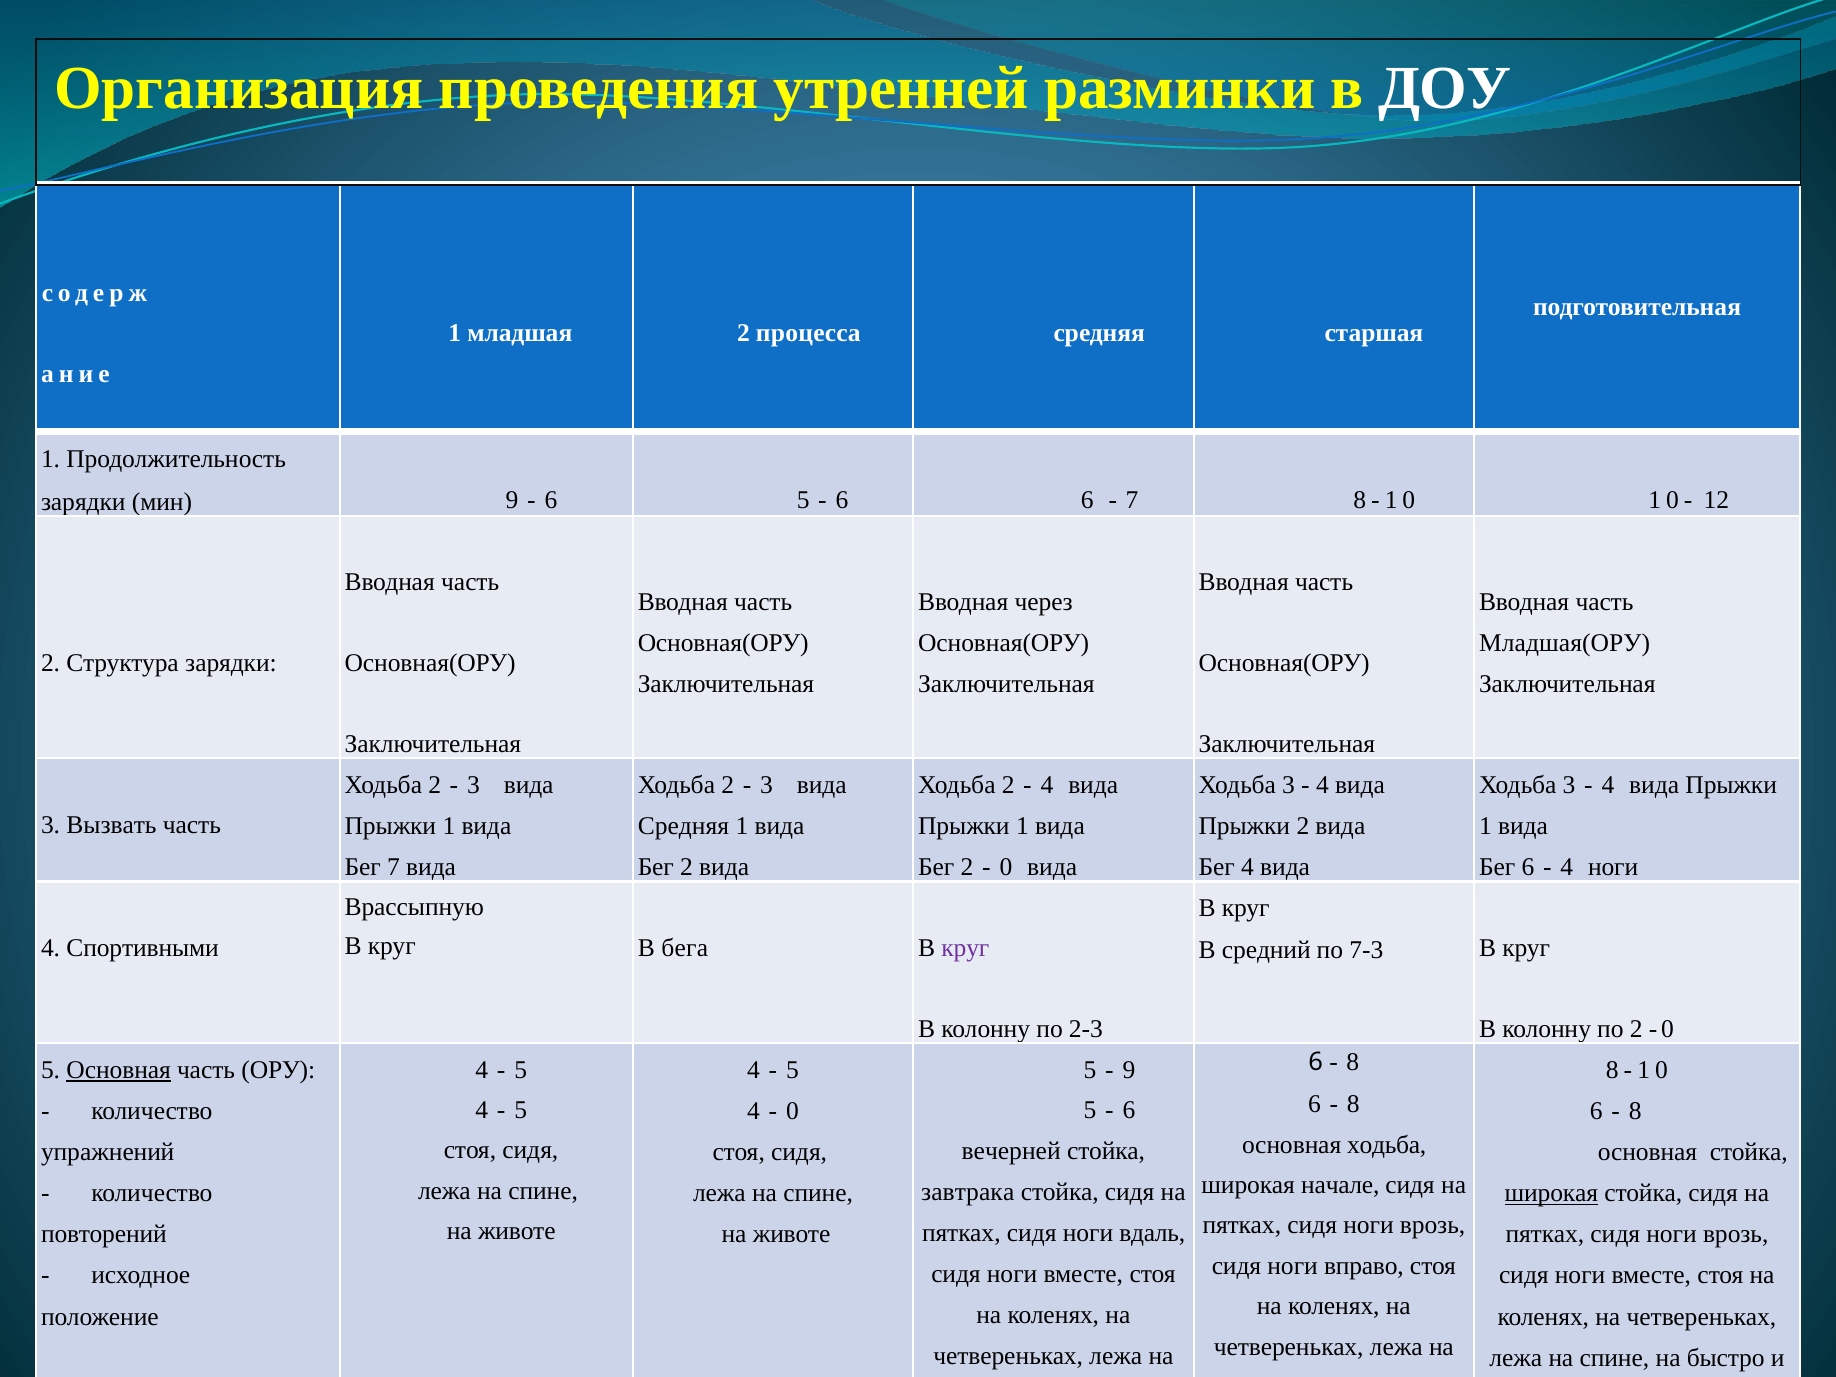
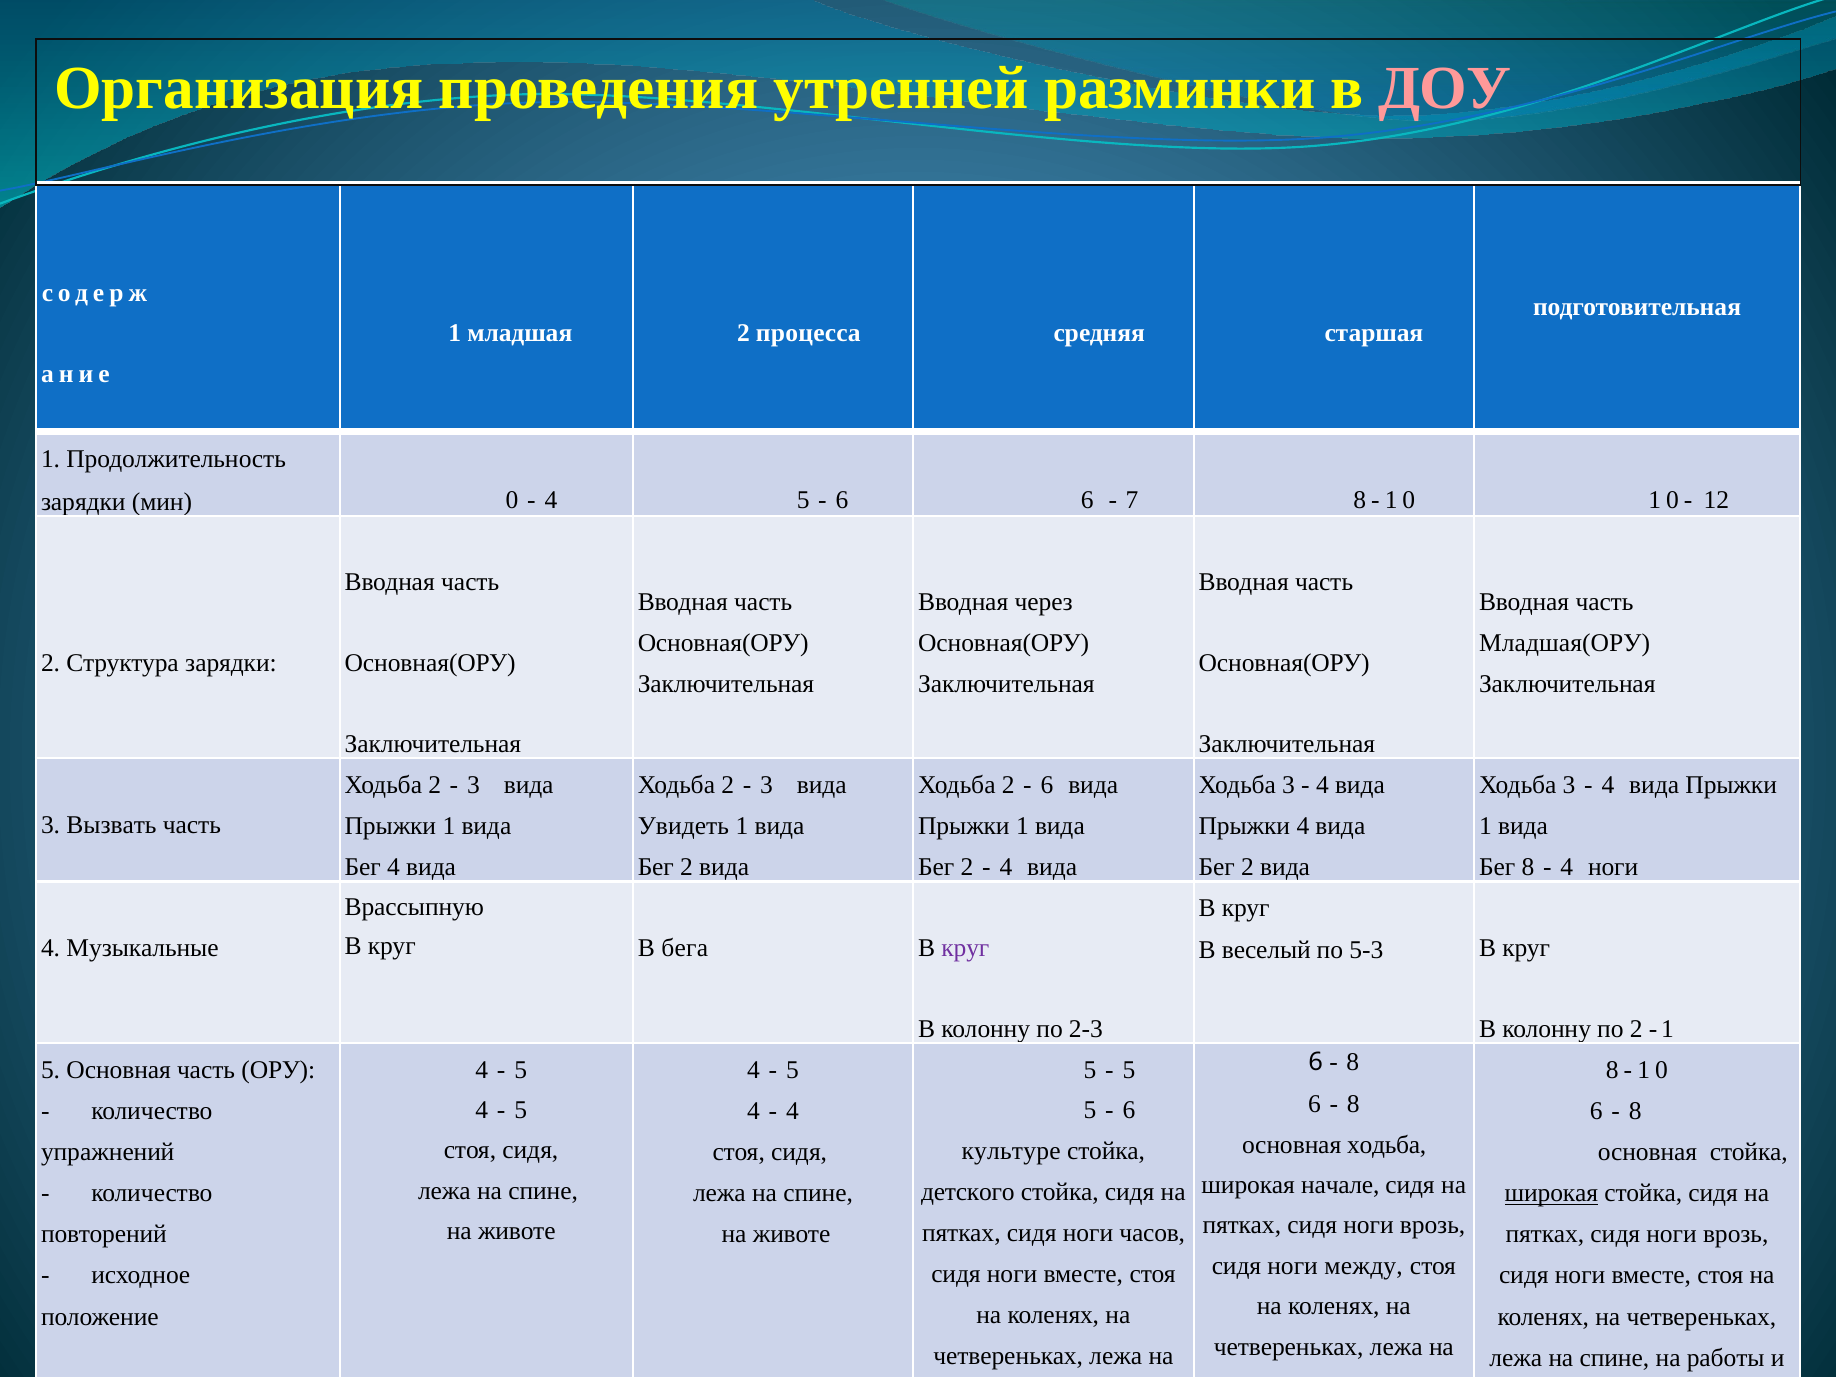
ДОУ colour: white -> pink (1445, 89)
мин 9: 9 -> 0 (512, 500)
6: 6 -> 4 (551, 500)
4: 4 -> 6 (1047, 785)
Средняя: Средняя -> Увидеть (683, 826)
Прыжки 2: 2 -> 4 (1303, 826)
Бег 7: 7 -> 4 (394, 867)
0: 0 -> 4 (1006, 867)
4: 4 -> 2 (1248, 867)
Бег 6: 6 -> 8 (1528, 867)
Спортивными: Спортивными -> Музыкальные (143, 948)
средний: средний -> веселый (1266, 950)
7-3: 7-3 -> 5-3 (1366, 950)
0: 0 -> 1 (1668, 1029)
9: 9 -> 5 (1129, 1070)
Основная underline: present -> none (119, 1070)
0: 0 -> 4 (792, 1111)
вечерней: вечерней -> культуре (1011, 1151)
завтрака: завтрака -> детского (968, 1192)
вдаль: вдаль -> часов (1152, 1233)
вправо: вправо -> между (1364, 1266)
быстро: быстро -> работы (1726, 1358)
